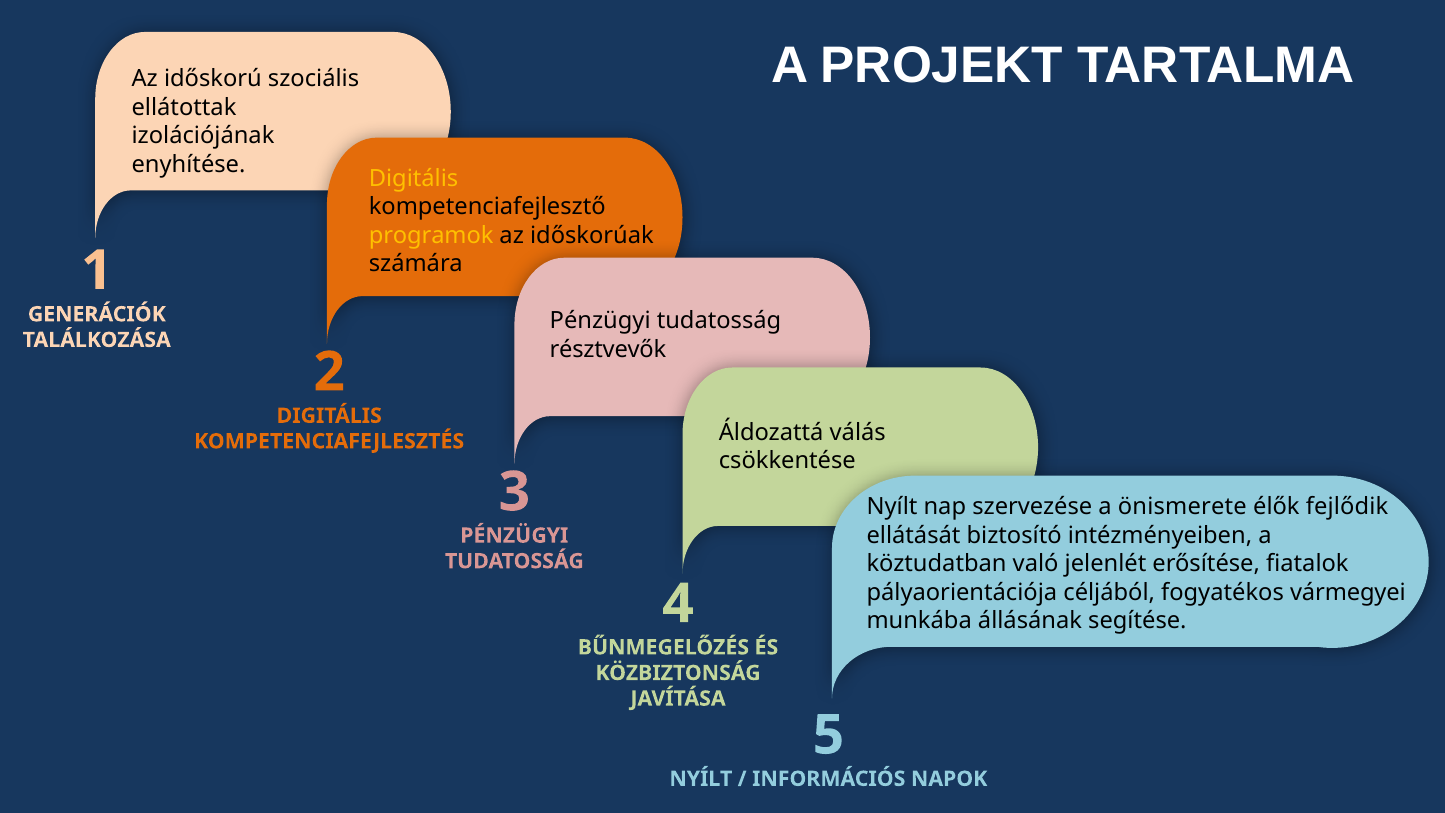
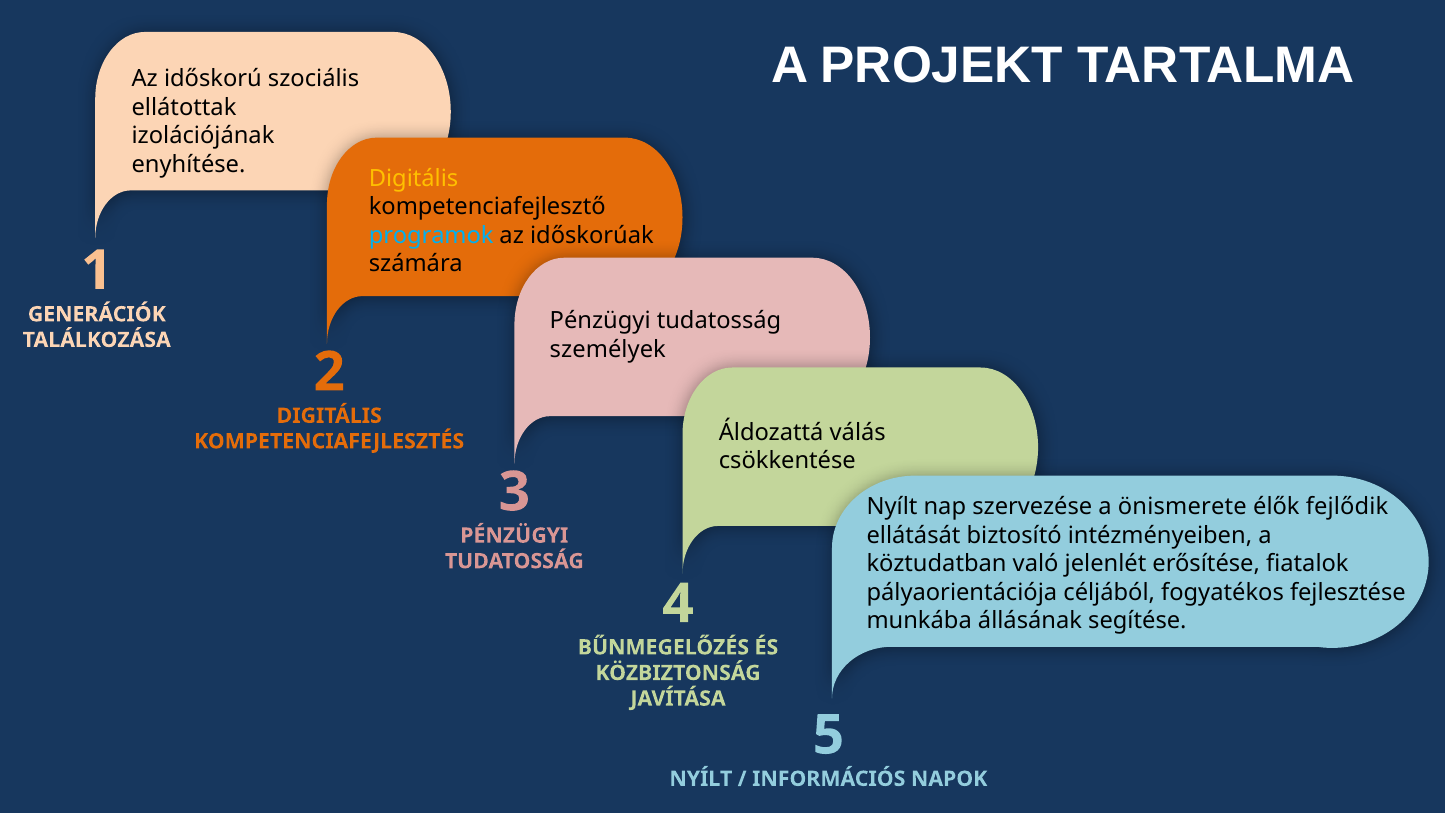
programok colour: yellow -> light blue (431, 235)
résztvevők: résztvevők -> személyek (608, 349)
vármegyei: vármegyei -> fejlesztése (1348, 592)
